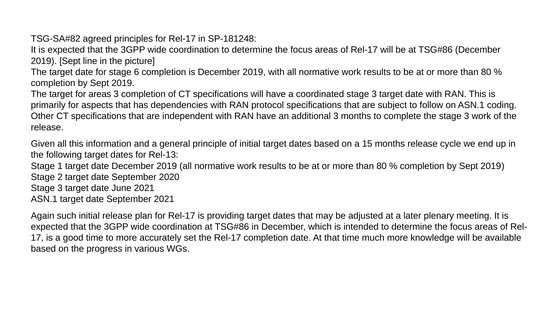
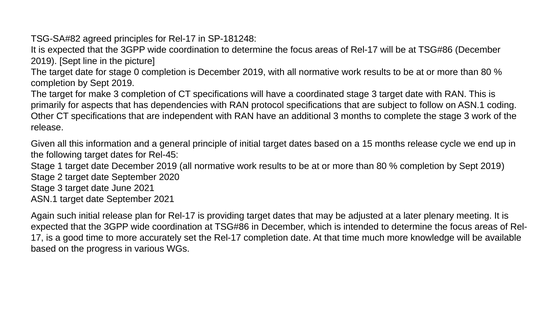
6: 6 -> 0 (137, 72)
for areas: areas -> make (100, 94)
Rel-13: Rel-13 -> Rel-45 (164, 155)
